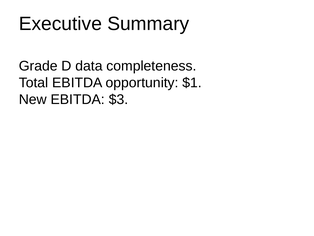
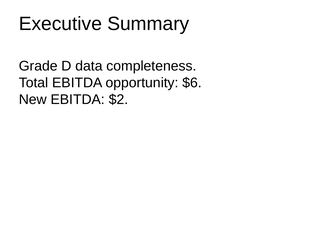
$1: $1 -> $6 (192, 83)
$3: $3 -> $2 (118, 99)
